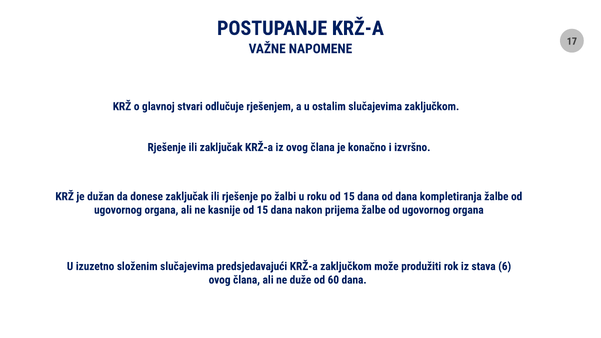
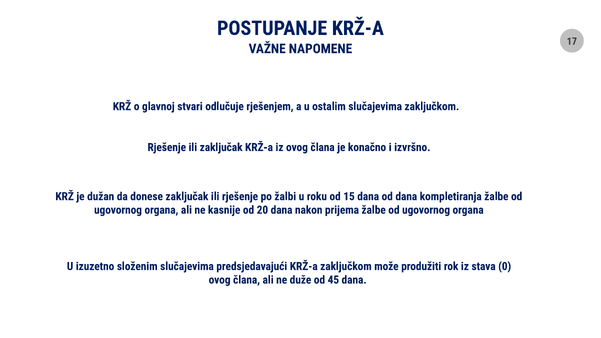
kasnije od 15: 15 -> 20 (262, 210)
6: 6 -> 0 (505, 266)
60: 60 -> 45 (333, 280)
